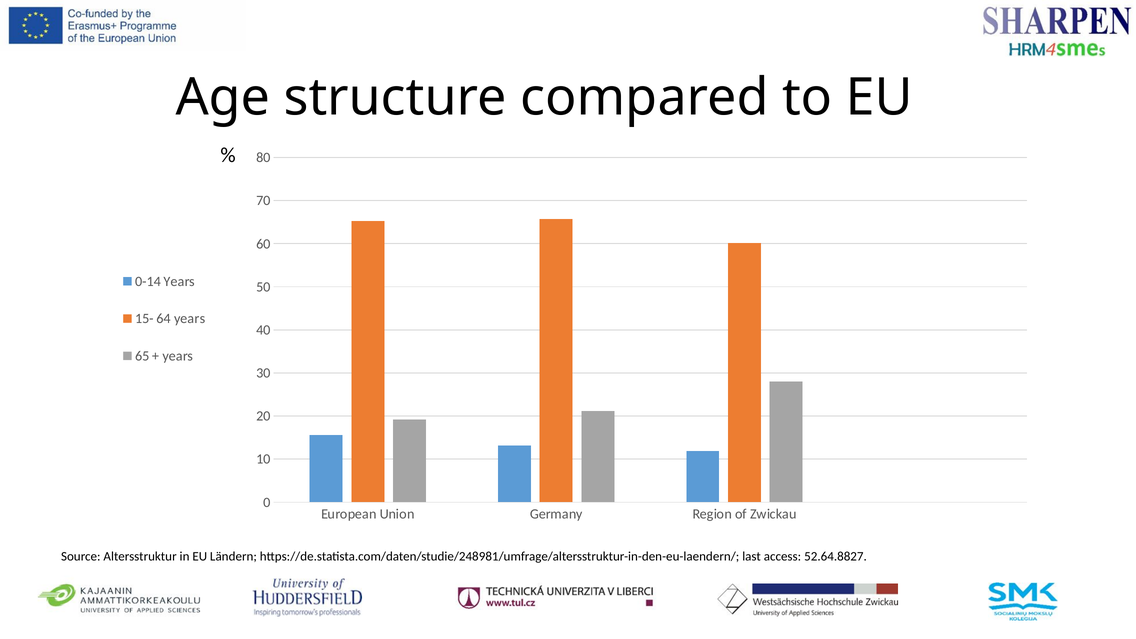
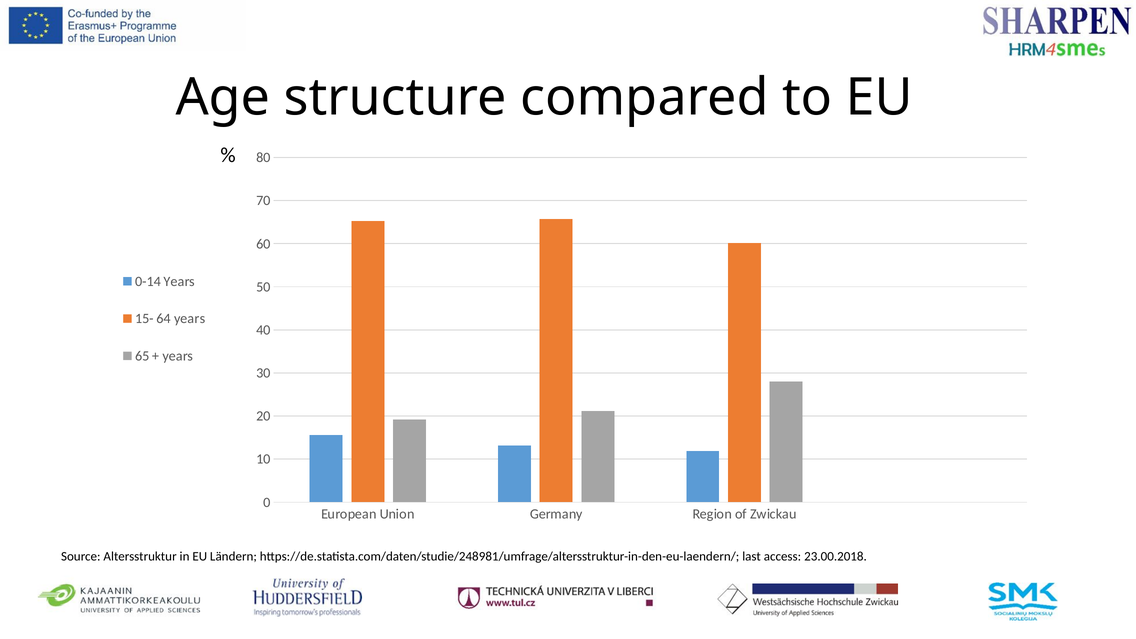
52.64.8827: 52.64.8827 -> 23.00.2018 (836, 557)
